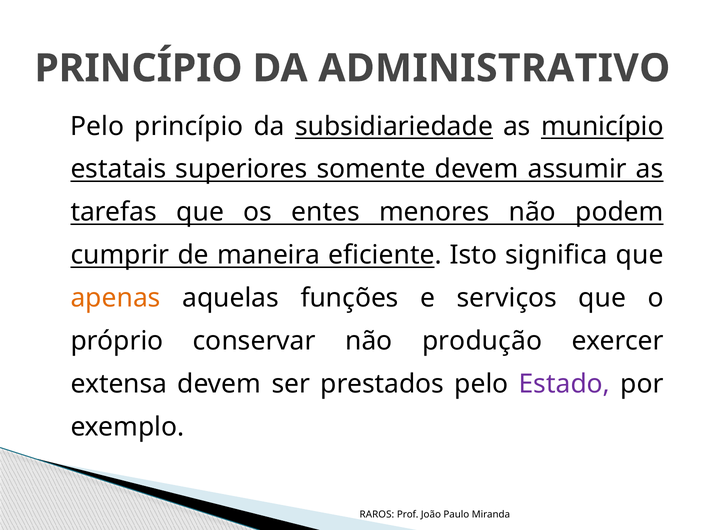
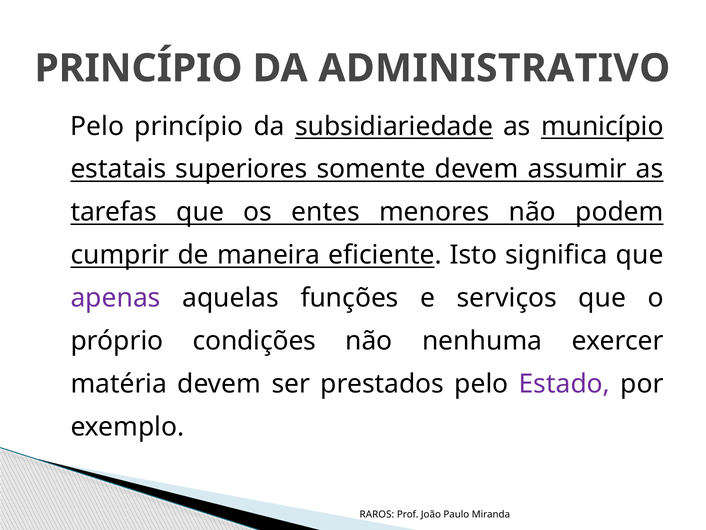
apenas colour: orange -> purple (116, 298)
conservar: conservar -> condições (254, 341)
produção: produção -> nenhuma (482, 341)
extensa: extensa -> matéria (119, 384)
